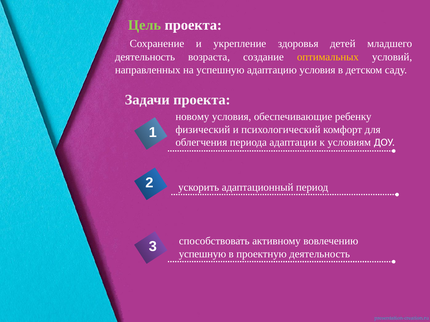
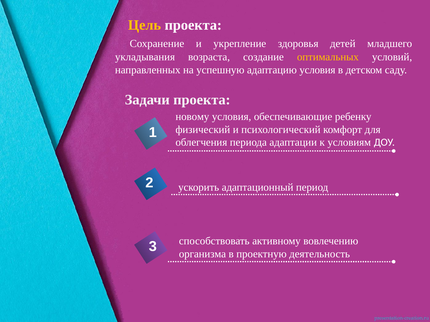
Цель colour: light green -> yellow (145, 25)
деятельность: деятельность -> укладывания (145, 57)
успешную: успешную -> организма (202, 254)
